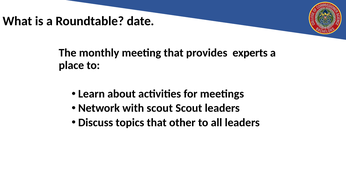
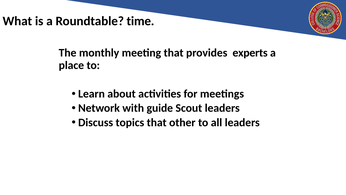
date: date -> time (140, 21)
with scout: scout -> guide (160, 108)
